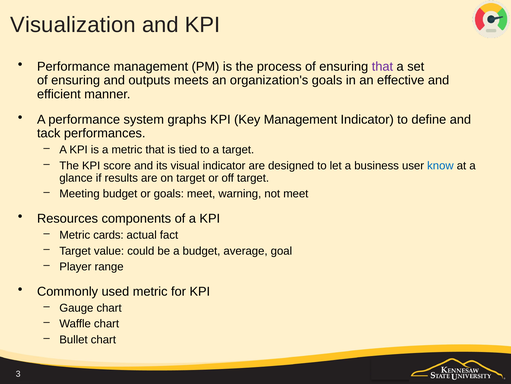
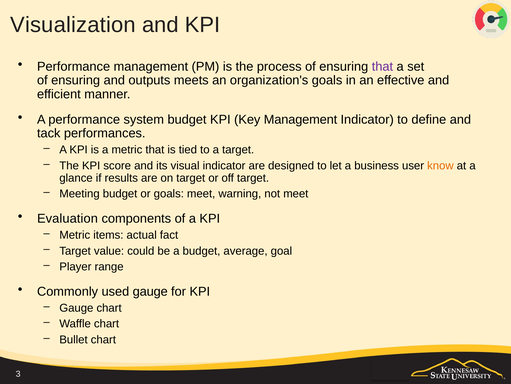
system graphs: graphs -> budget (187, 119)
know colour: blue -> orange (440, 165)
Resources: Resources -> Evaluation (67, 218)
cards: cards -> items (108, 235)
used metric: metric -> gauge (150, 291)
